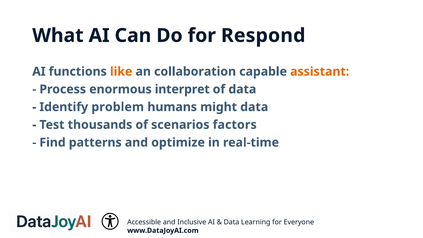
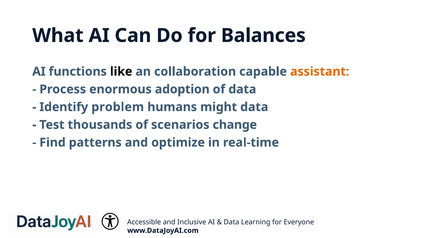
Respond: Respond -> Balances (263, 36)
like colour: orange -> black (121, 72)
interpret: interpret -> adoption (182, 89)
factors: factors -> change (235, 125)
